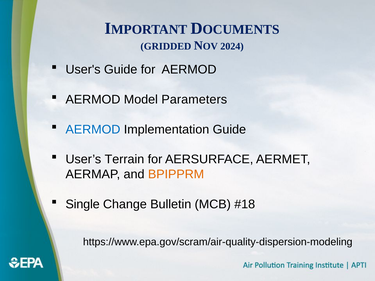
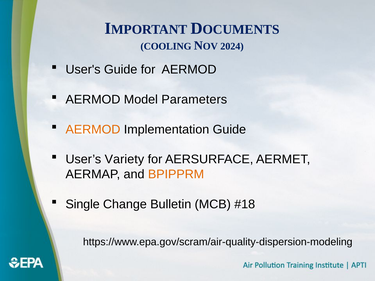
GRIDDED: GRIDDED -> COOLING (166, 46)
AERMOD colour: blue -> orange (93, 130)
Terrain: Terrain -> Variety (124, 160)
